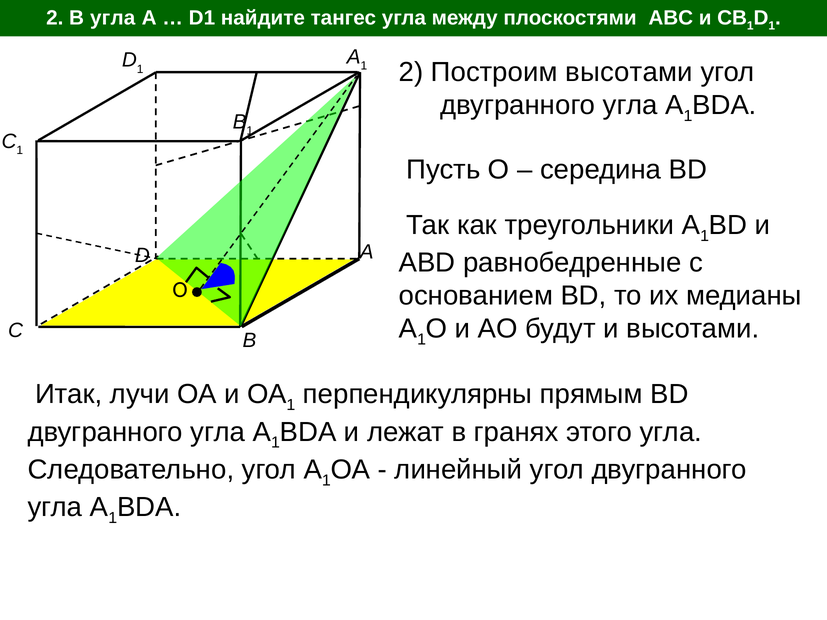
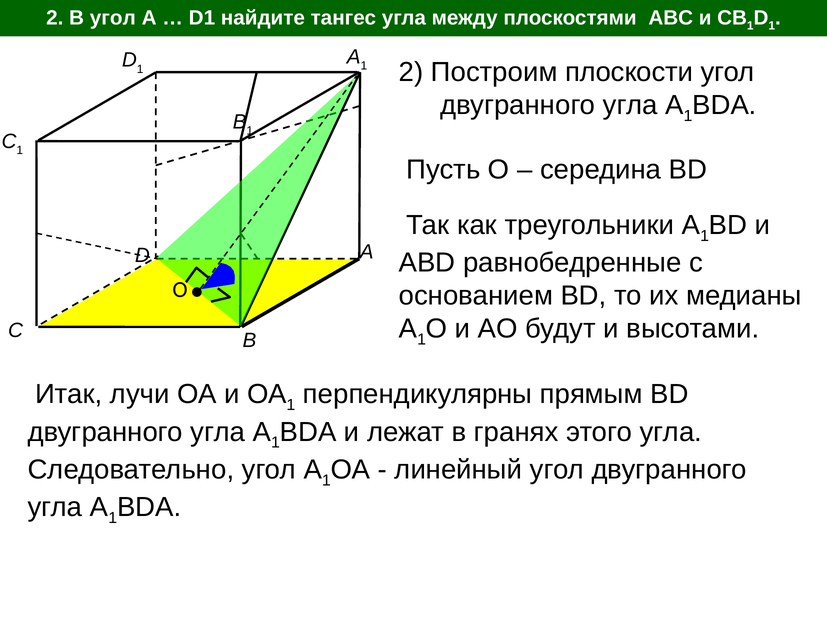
В угла: угла -> угол (113, 18)
Построим высотами: высотами -> плоскости (629, 72)
